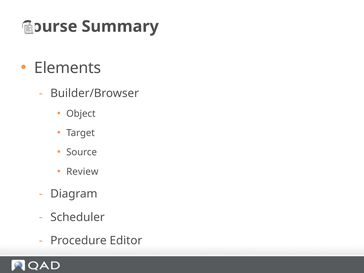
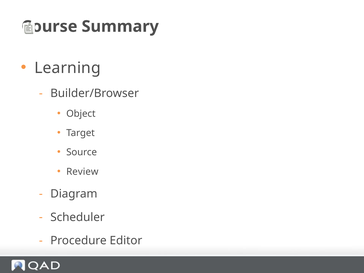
Elements: Elements -> Learning (68, 68)
